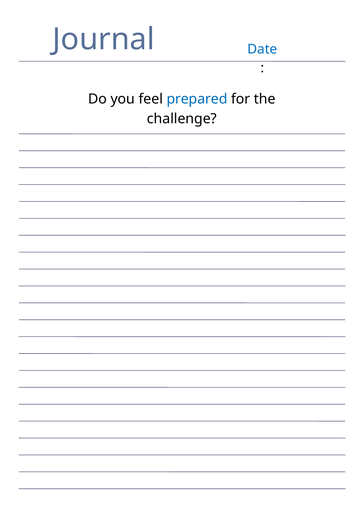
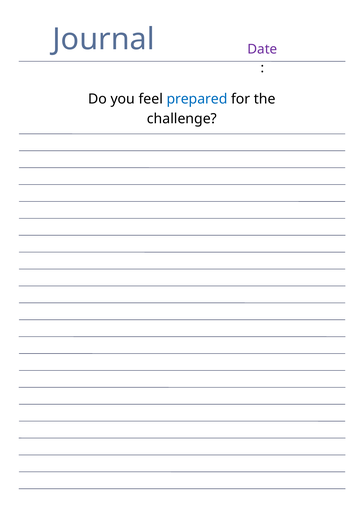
Date colour: blue -> purple (262, 49)
